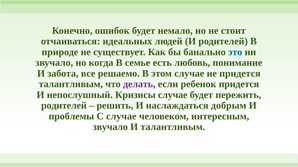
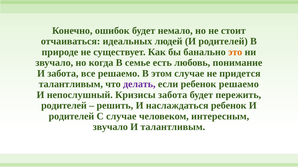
это colour: blue -> orange (235, 52)
ребенок придется: придется -> решаемо (239, 84)
Кризисы случае: случае -> забота (173, 95)
наслаждаться добрым: добрым -> ребенок (229, 106)
проблемы: проблемы -> родителей (71, 117)
